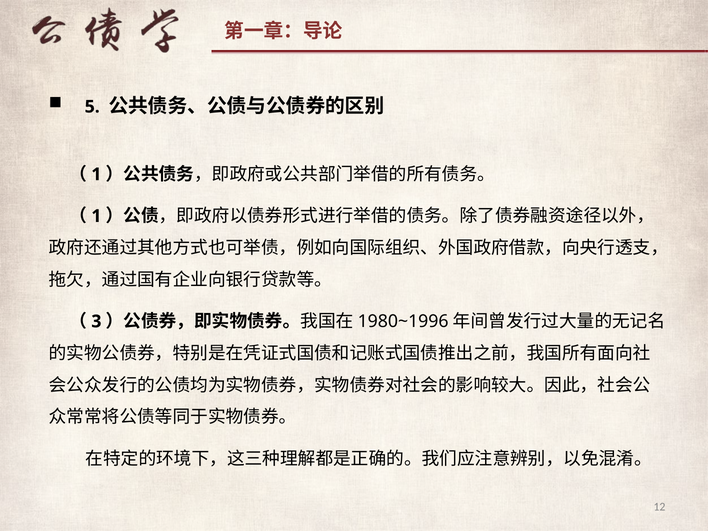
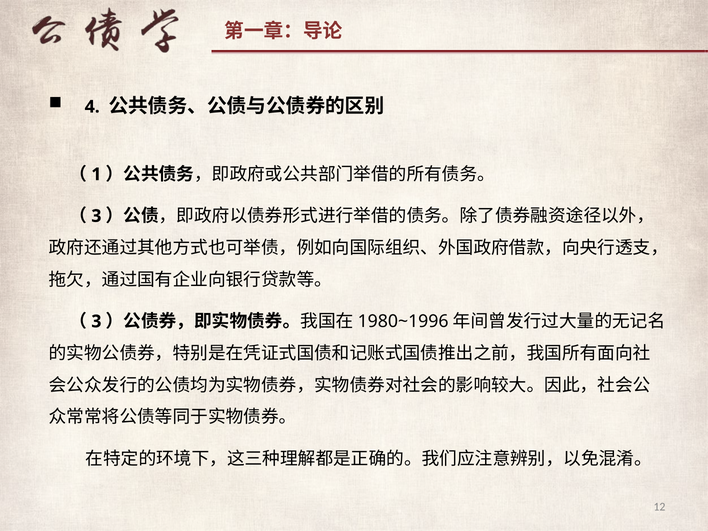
5: 5 -> 4 (92, 107)
1: 1 -> 3 (96, 216)
